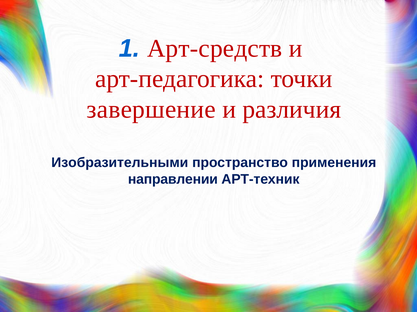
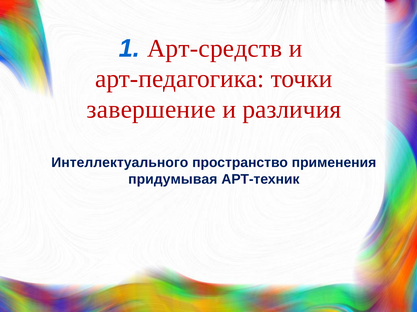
Изобразительными: Изобразительными -> Интеллектуального (120, 163)
направлении: направлении -> придумывая (173, 180)
